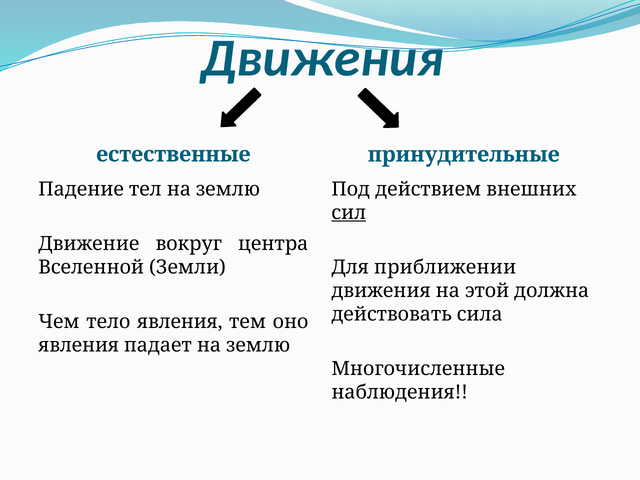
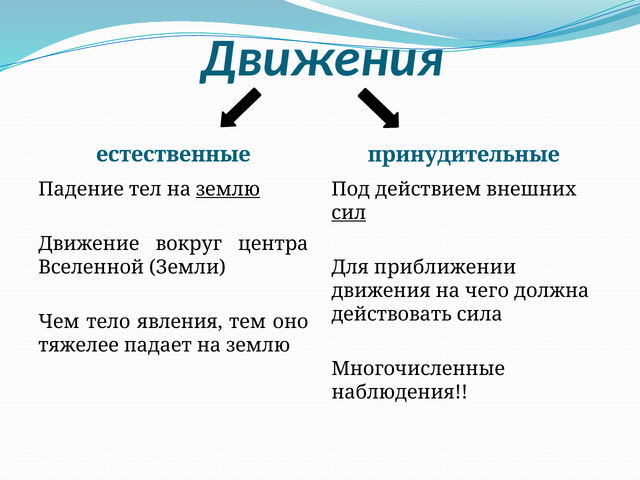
землю underline: none -> present (228, 189)
этой: этой -> чего (487, 291)
явления: явления -> тяжелее (79, 345)
